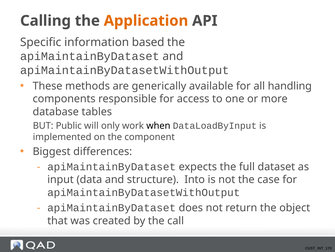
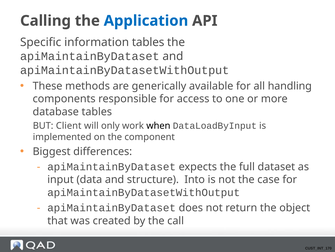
Application colour: orange -> blue (146, 21)
information based: based -> tables (148, 42)
Public: Public -> Client (69, 125)
